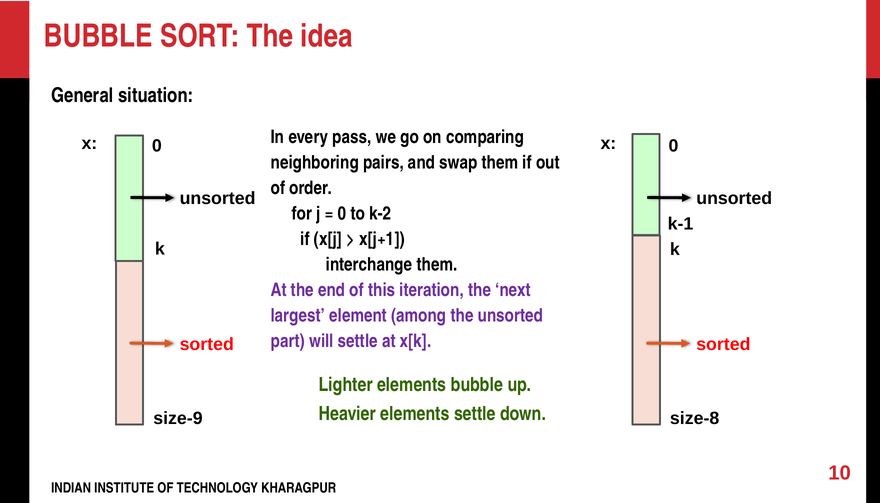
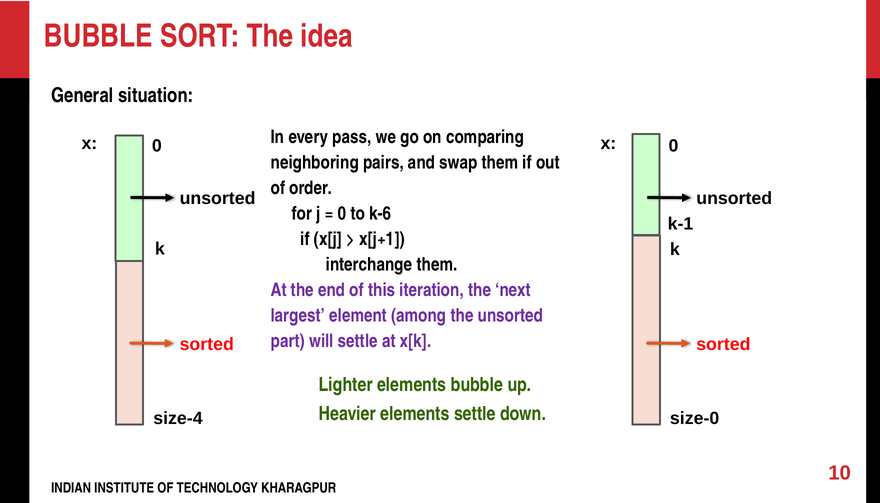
k-2: k-2 -> k-6 (380, 214)
size-9: size-9 -> size-4 (178, 418)
size-8: size-8 -> size-0 (695, 418)
